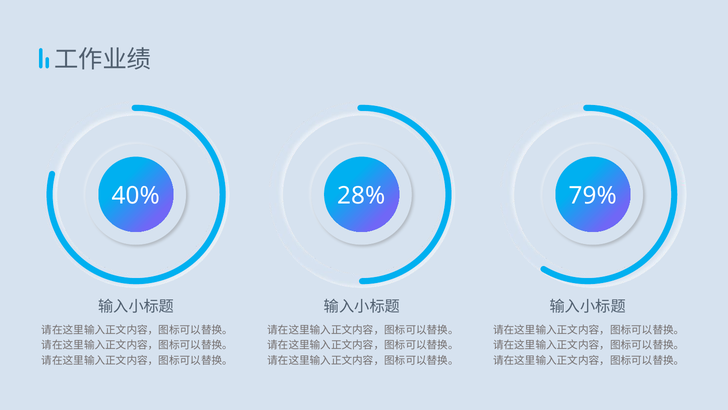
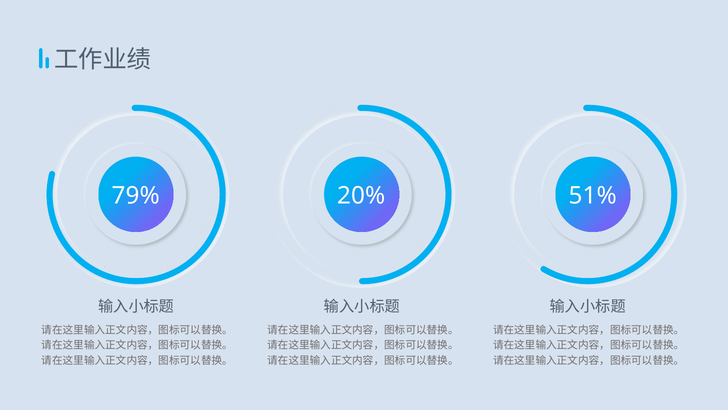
40%: 40% -> 79% (136, 196)
28%: 28% -> 20% (361, 196)
79%: 79% -> 51% (593, 196)
